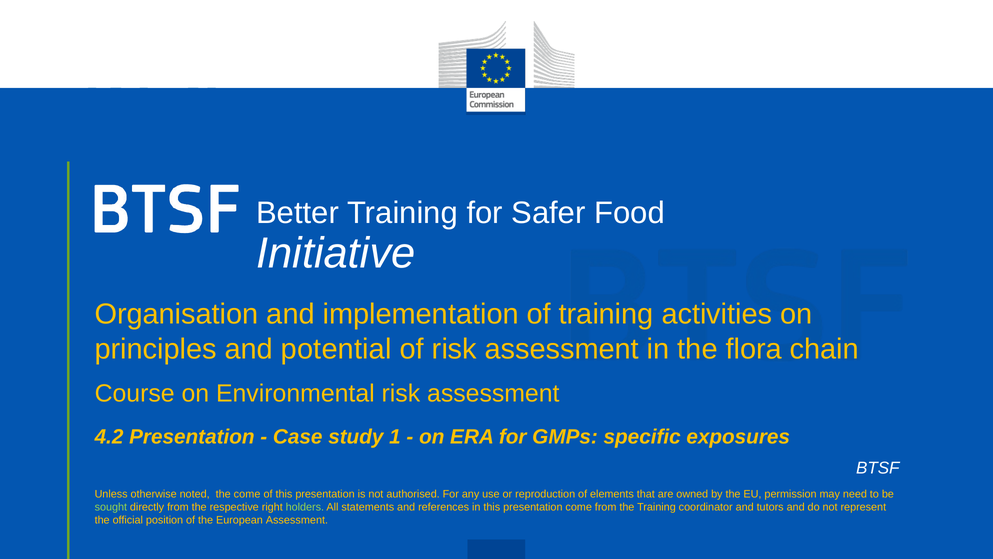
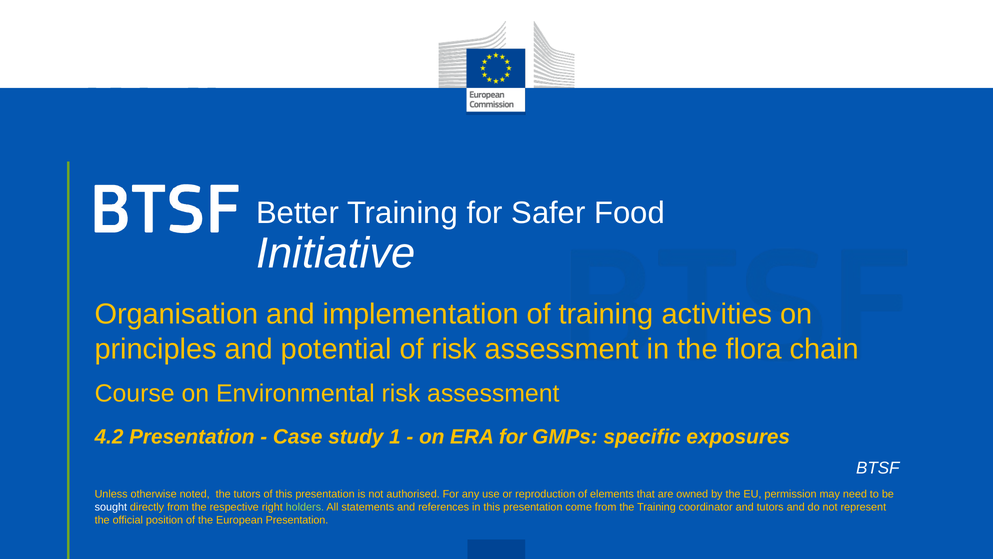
the come: come -> tutors (247, 494)
sought colour: light green -> white (111, 507)
European Assessment: Assessment -> Presentation (297, 520)
